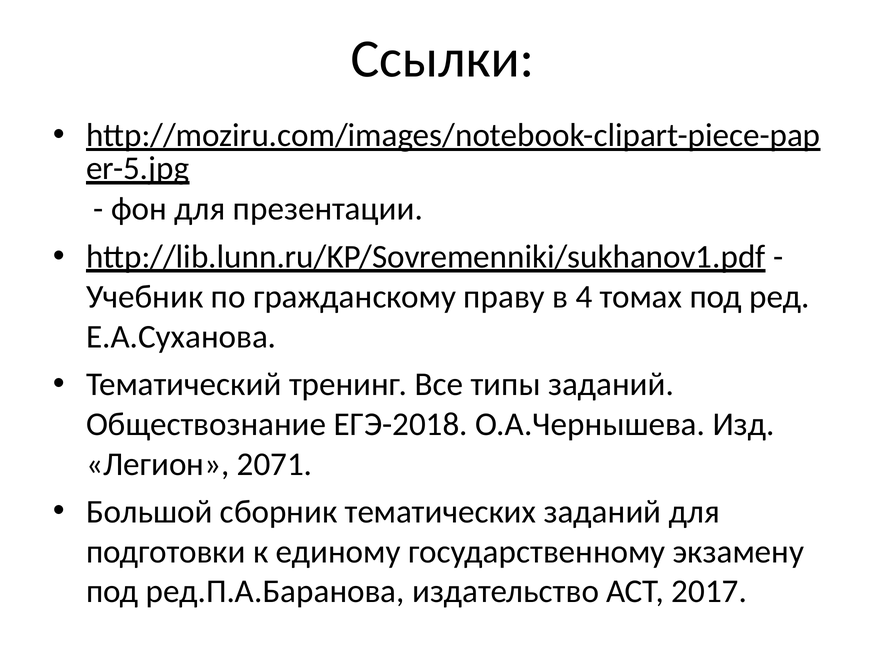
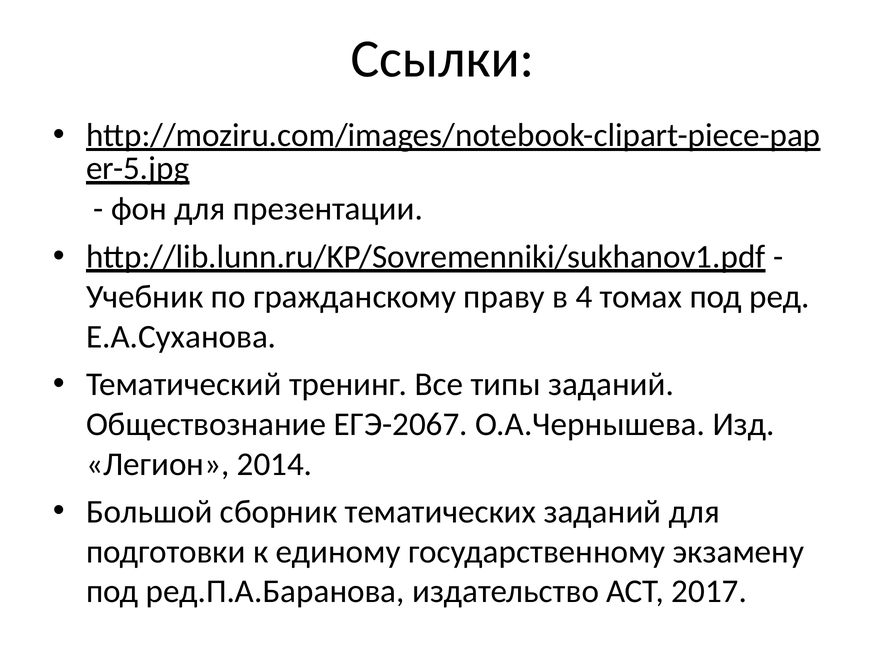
ЕГЭ-2018: ЕГЭ-2018 -> ЕГЭ-2067 (401, 424)
2071: 2071 -> 2014 (275, 464)
